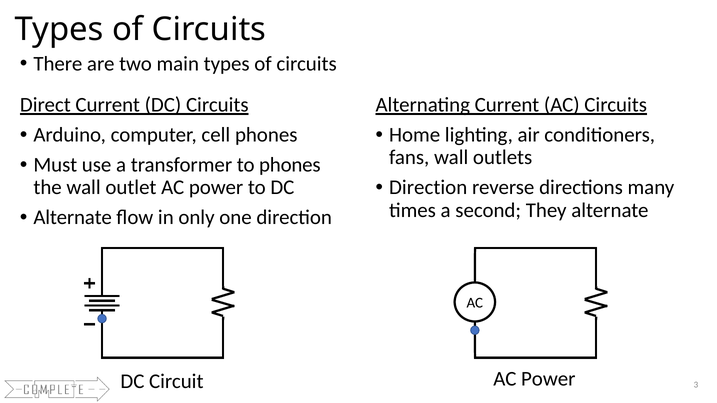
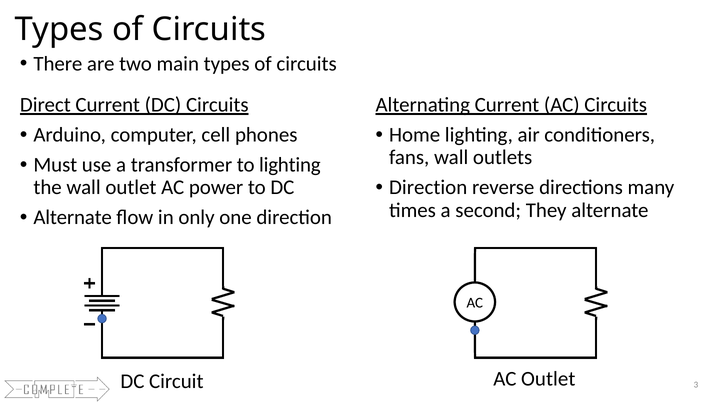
to phones: phones -> lighting (290, 165)
Circuit AC Power: Power -> Outlet (548, 379)
